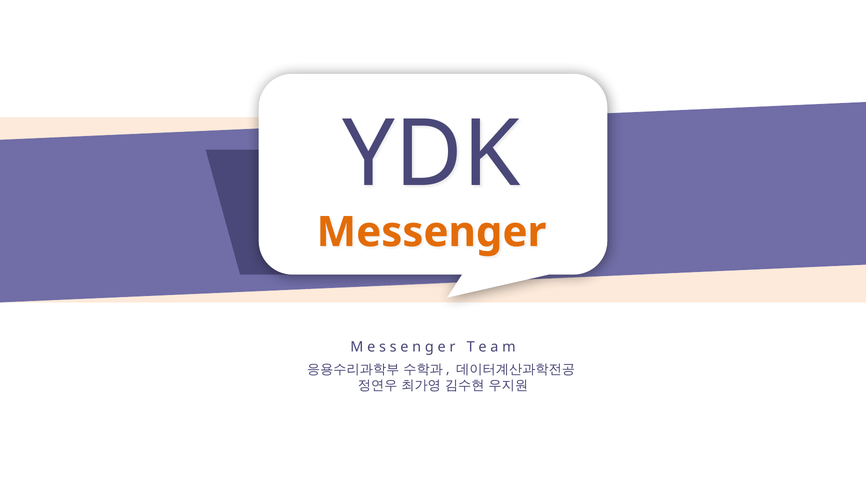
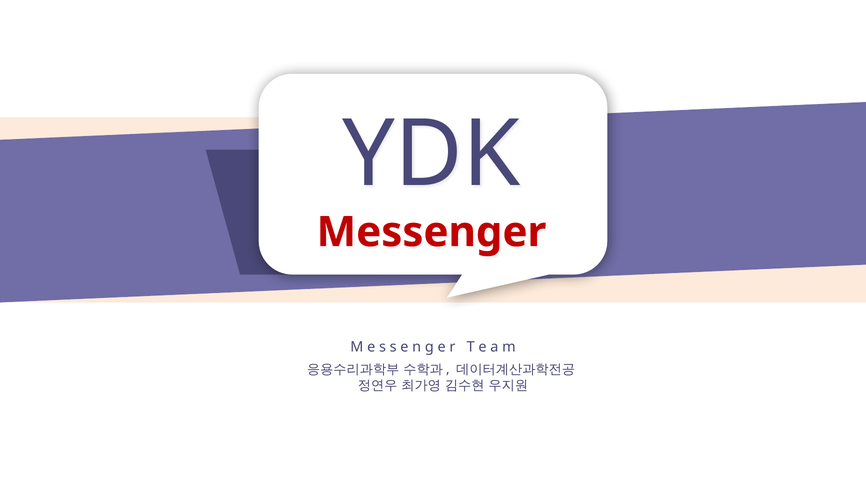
Messenger colour: orange -> red (431, 232)
